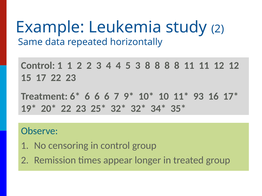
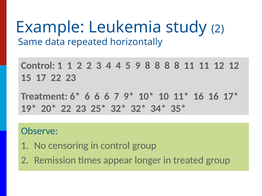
5 3: 3 -> 9 (138, 66)
93: 93 -> 16 (198, 97)
